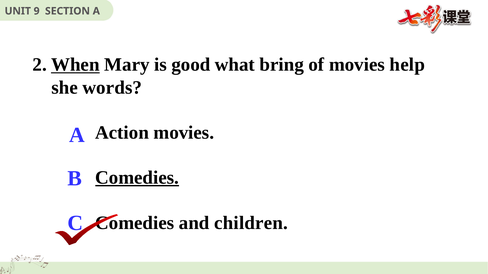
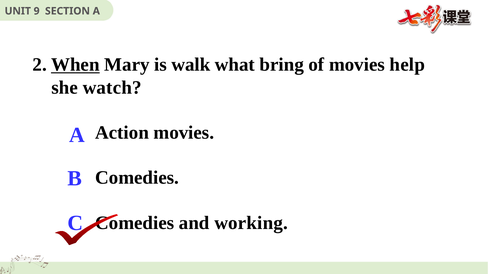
good: good -> walk (191, 65)
words: words -> watch (112, 88)
Comedies underline: present -> none (137, 178)
children: children -> working (251, 223)
